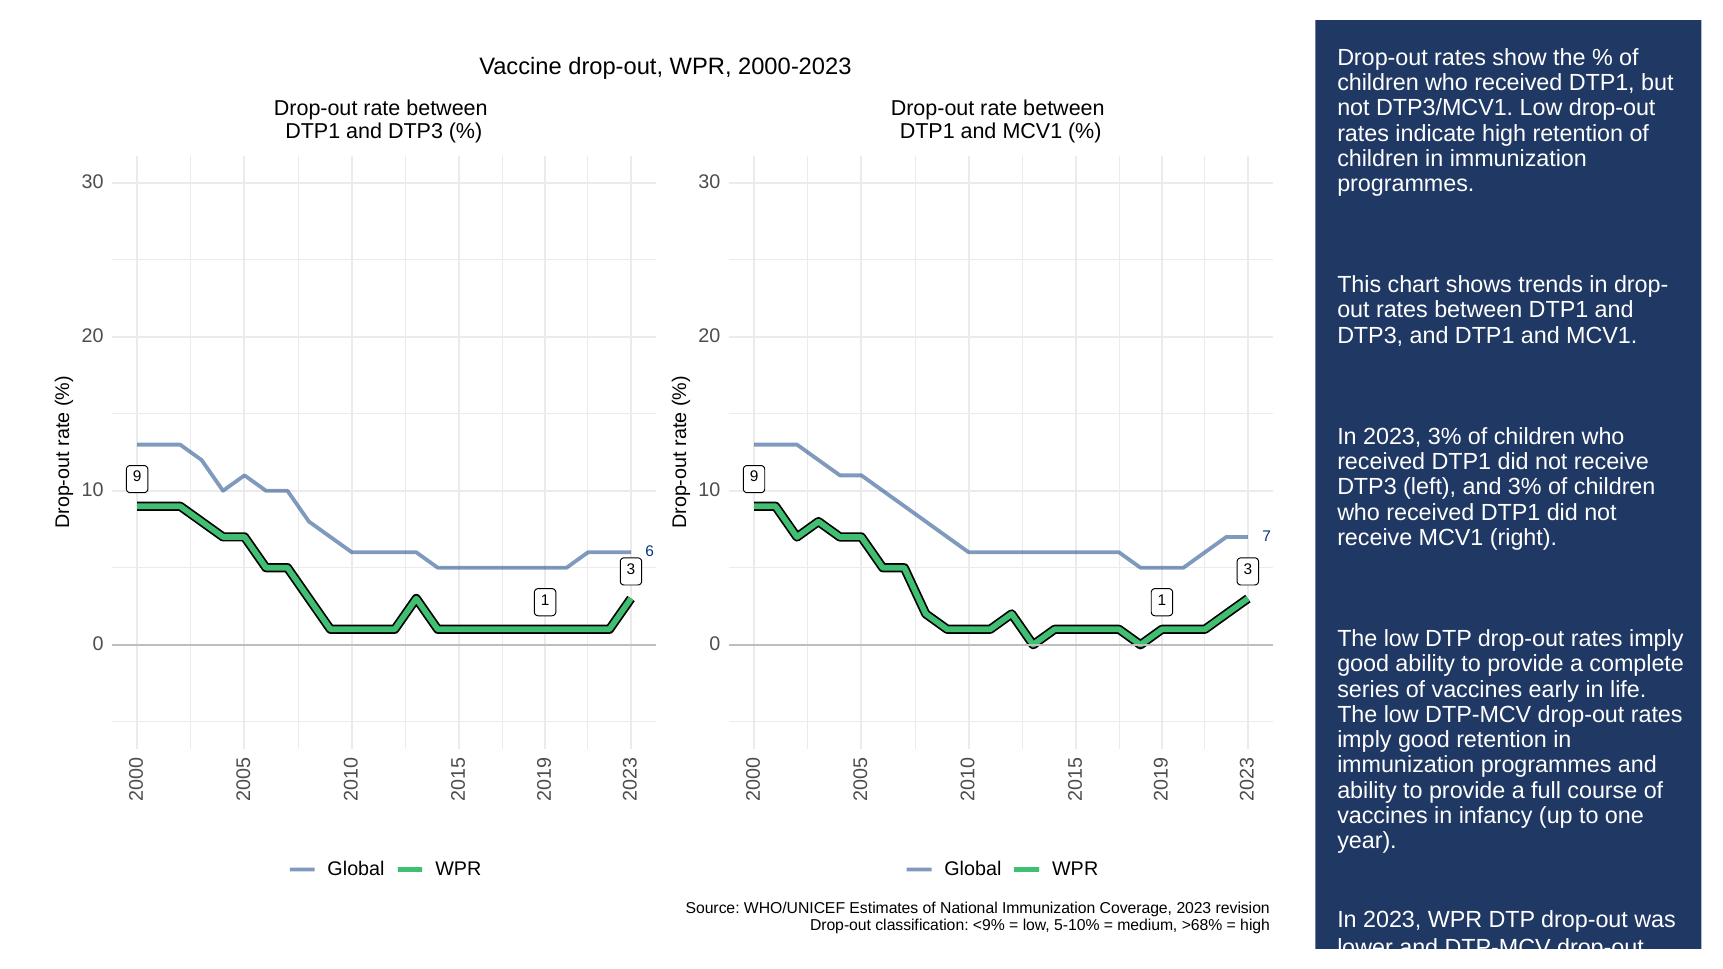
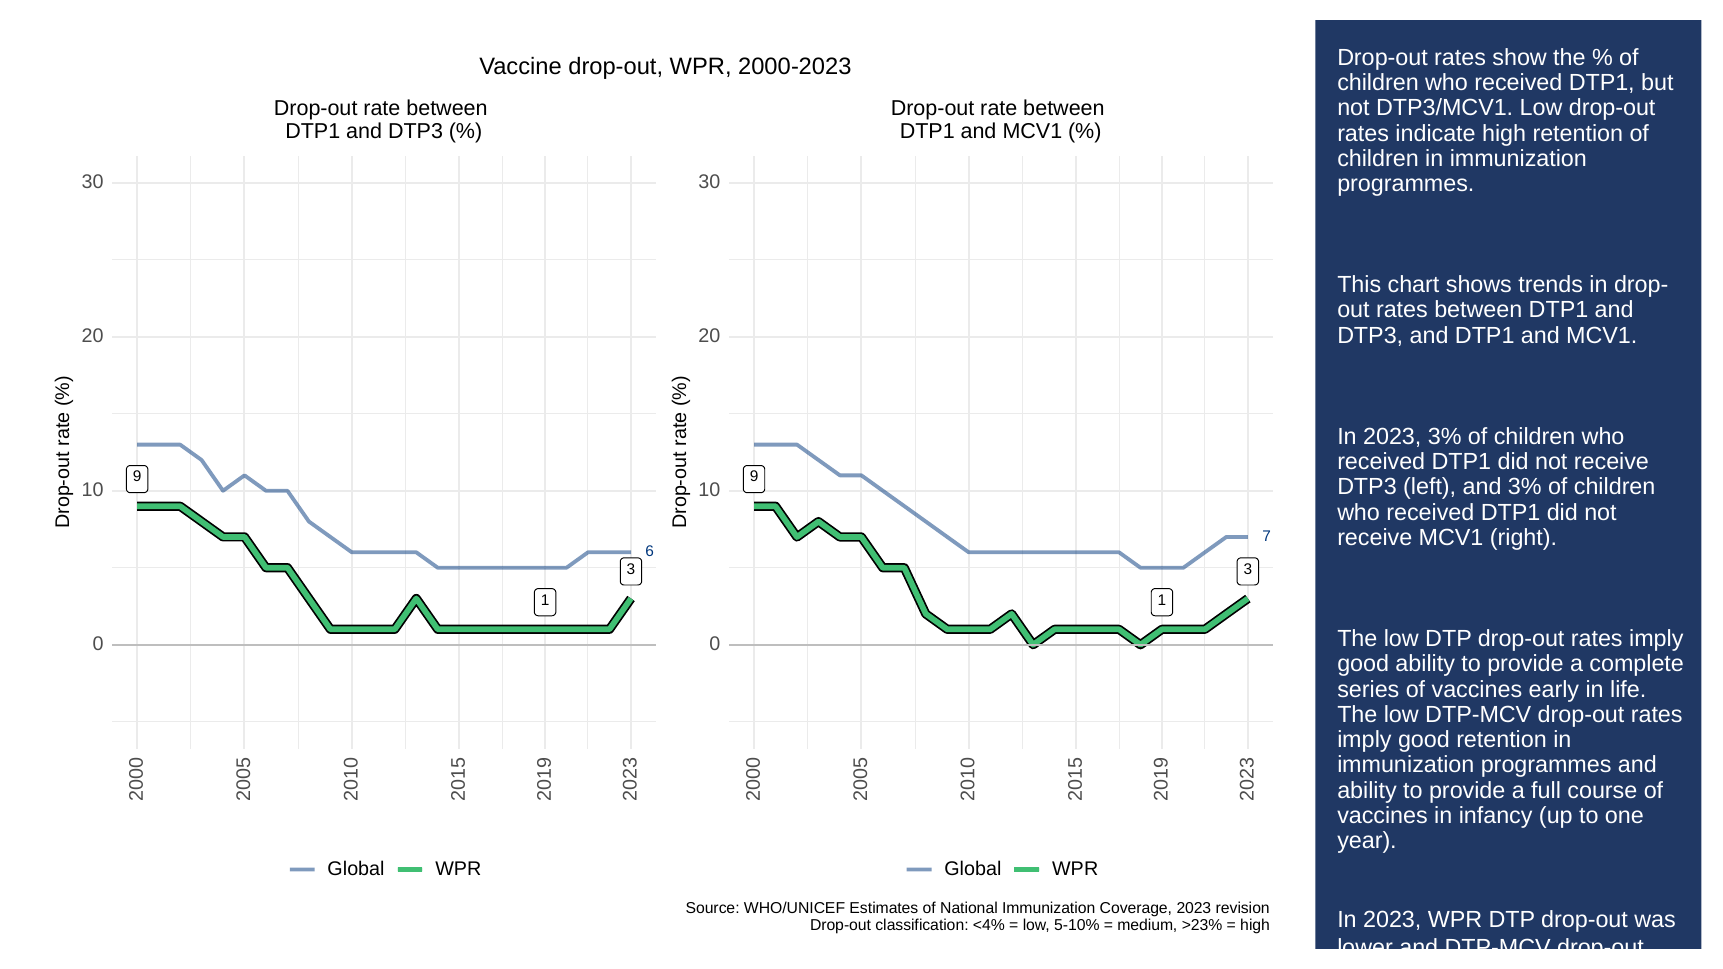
<9%: <9% -> <4% (989, 925)
>68%: >68% -> >23% (1202, 925)
